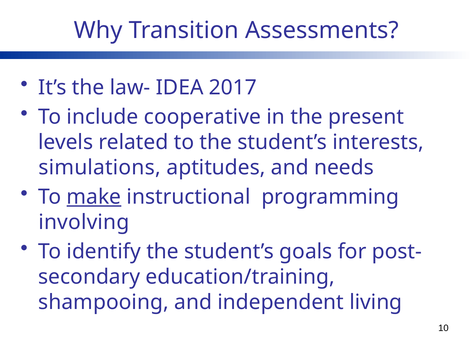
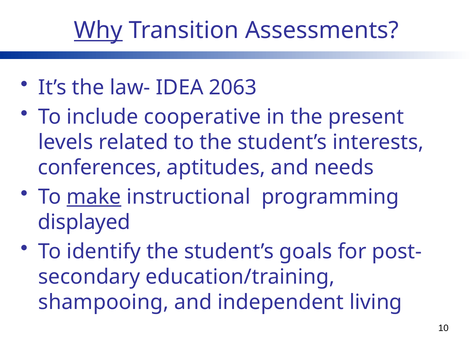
Why underline: none -> present (98, 30)
2017: 2017 -> 2063 (233, 87)
simulations: simulations -> conferences (100, 167)
involving: involving -> displayed (84, 222)
